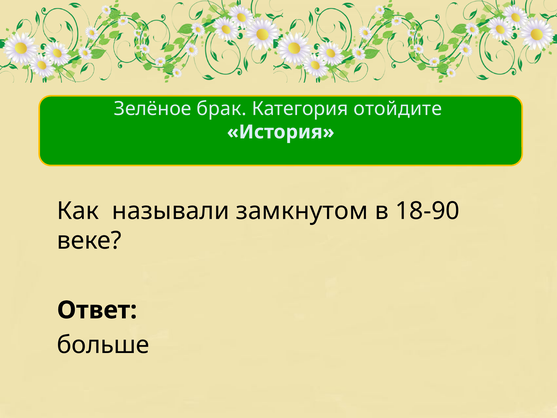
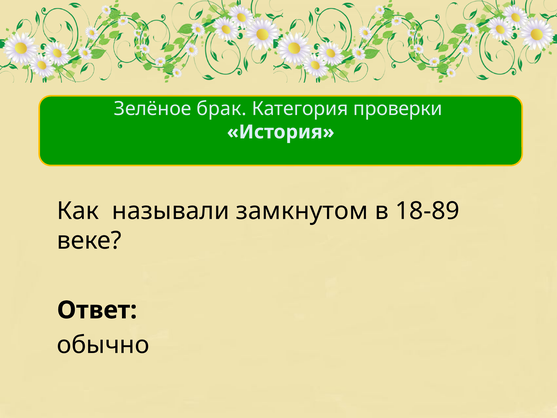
отойдите: отойдите -> проверки (398, 109)
18-90: 18-90 -> 18-89 (427, 211)
больше: больше -> обычно (103, 345)
